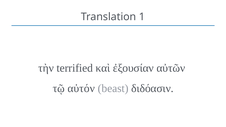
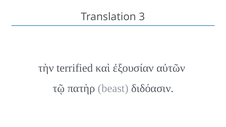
1: 1 -> 3 (142, 17)
αὐτόν: αὐτόν -> πατὴρ (81, 88)
